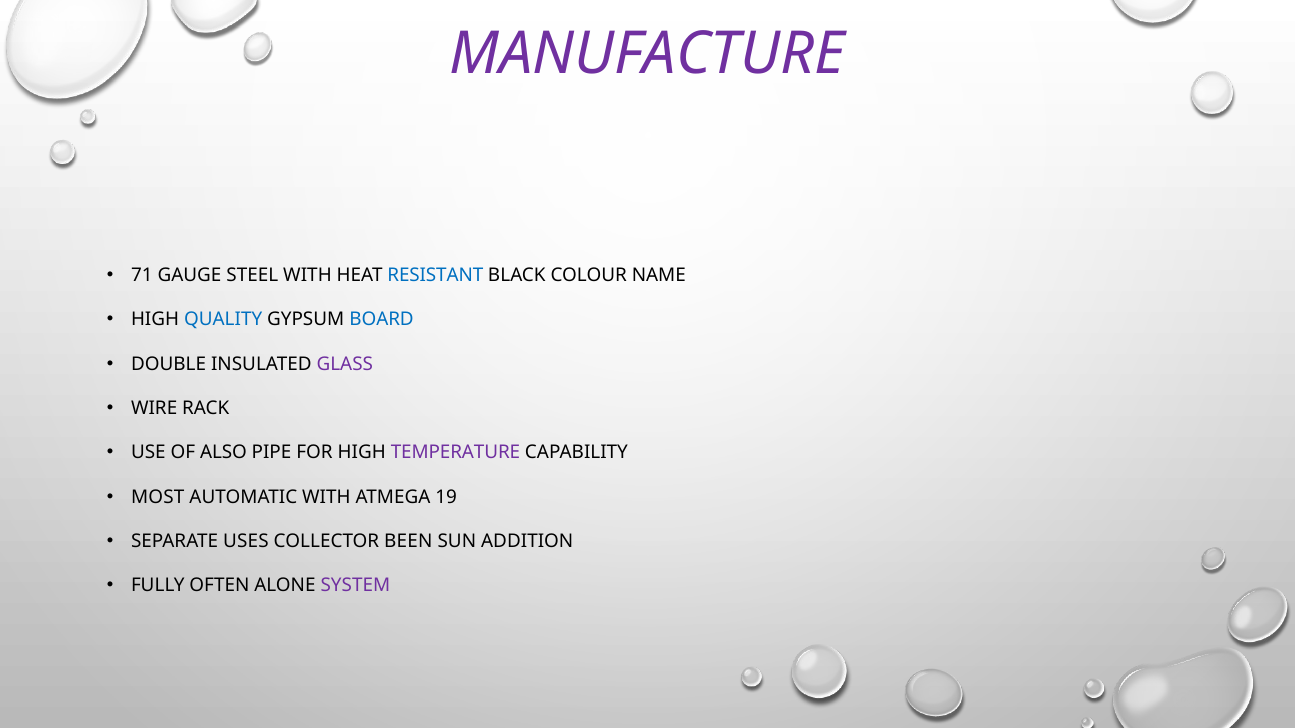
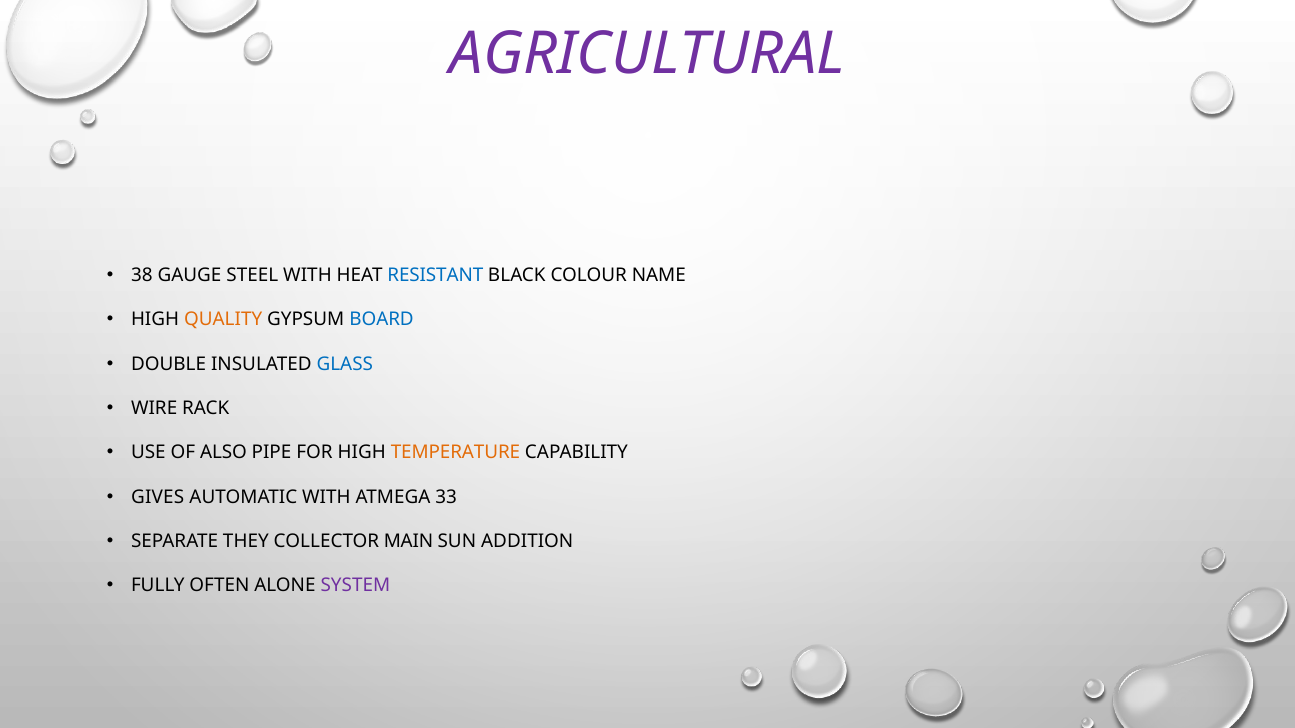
MANUFACTURE: MANUFACTURE -> AGRICULTURAL (647, 54)
71: 71 -> 38 (142, 275)
QUALITY colour: blue -> orange (223, 320)
GLASS colour: purple -> blue (345, 364)
TEMPERATURE colour: purple -> orange (455, 453)
MOST: MOST -> GIVES (158, 497)
19: 19 -> 33 (446, 497)
USES: USES -> THEY (246, 542)
BEEN: BEEN -> MAIN (408, 542)
